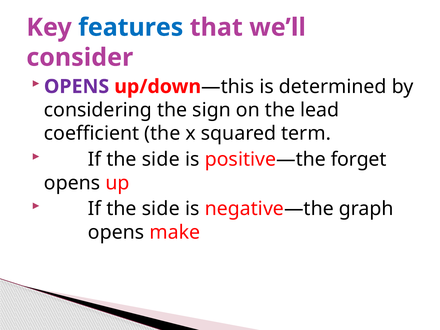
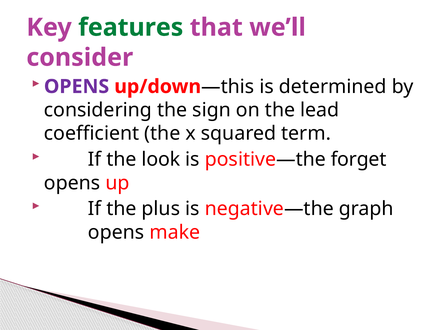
features colour: blue -> green (131, 27)
side: side -> look (161, 159)
side: side -> plus (161, 209)
